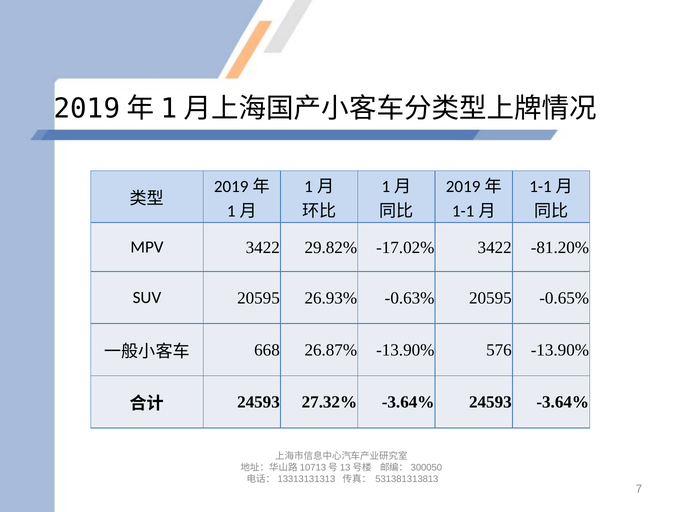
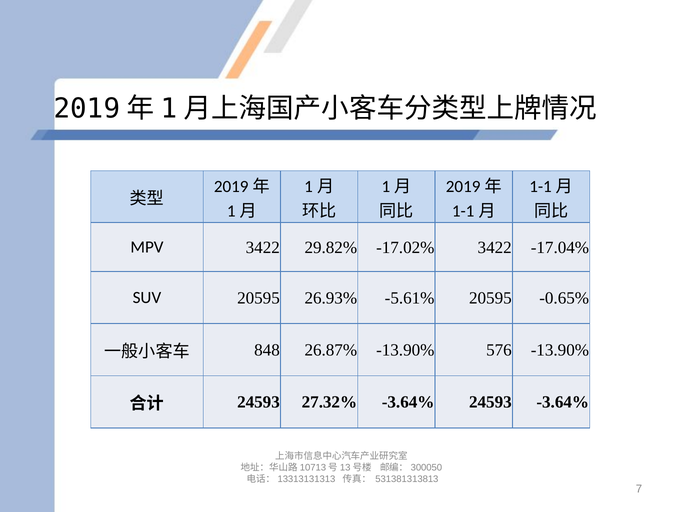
-81.20%: -81.20% -> -17.04% (560, 248)
-0.63%: -0.63% -> -5.61% (410, 298)
668: 668 -> 848 (267, 350)
